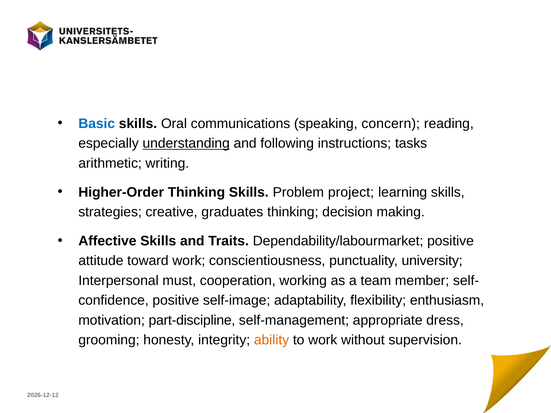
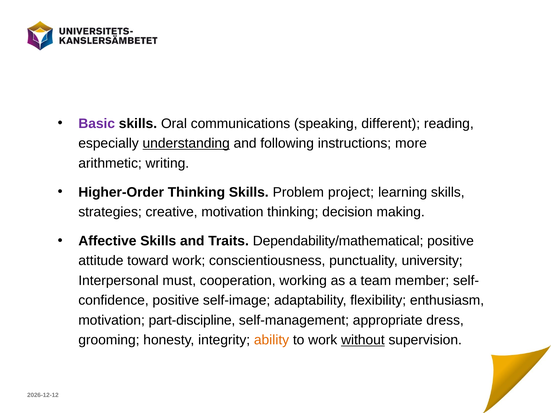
Basic colour: blue -> purple (97, 124)
concern: concern -> different (391, 124)
tasks: tasks -> more (411, 143)
creative graduates: graduates -> motivation (232, 212)
Dependability/labourmarket: Dependability/labourmarket -> Dependability/mathematical (338, 241)
without underline: none -> present (363, 340)
